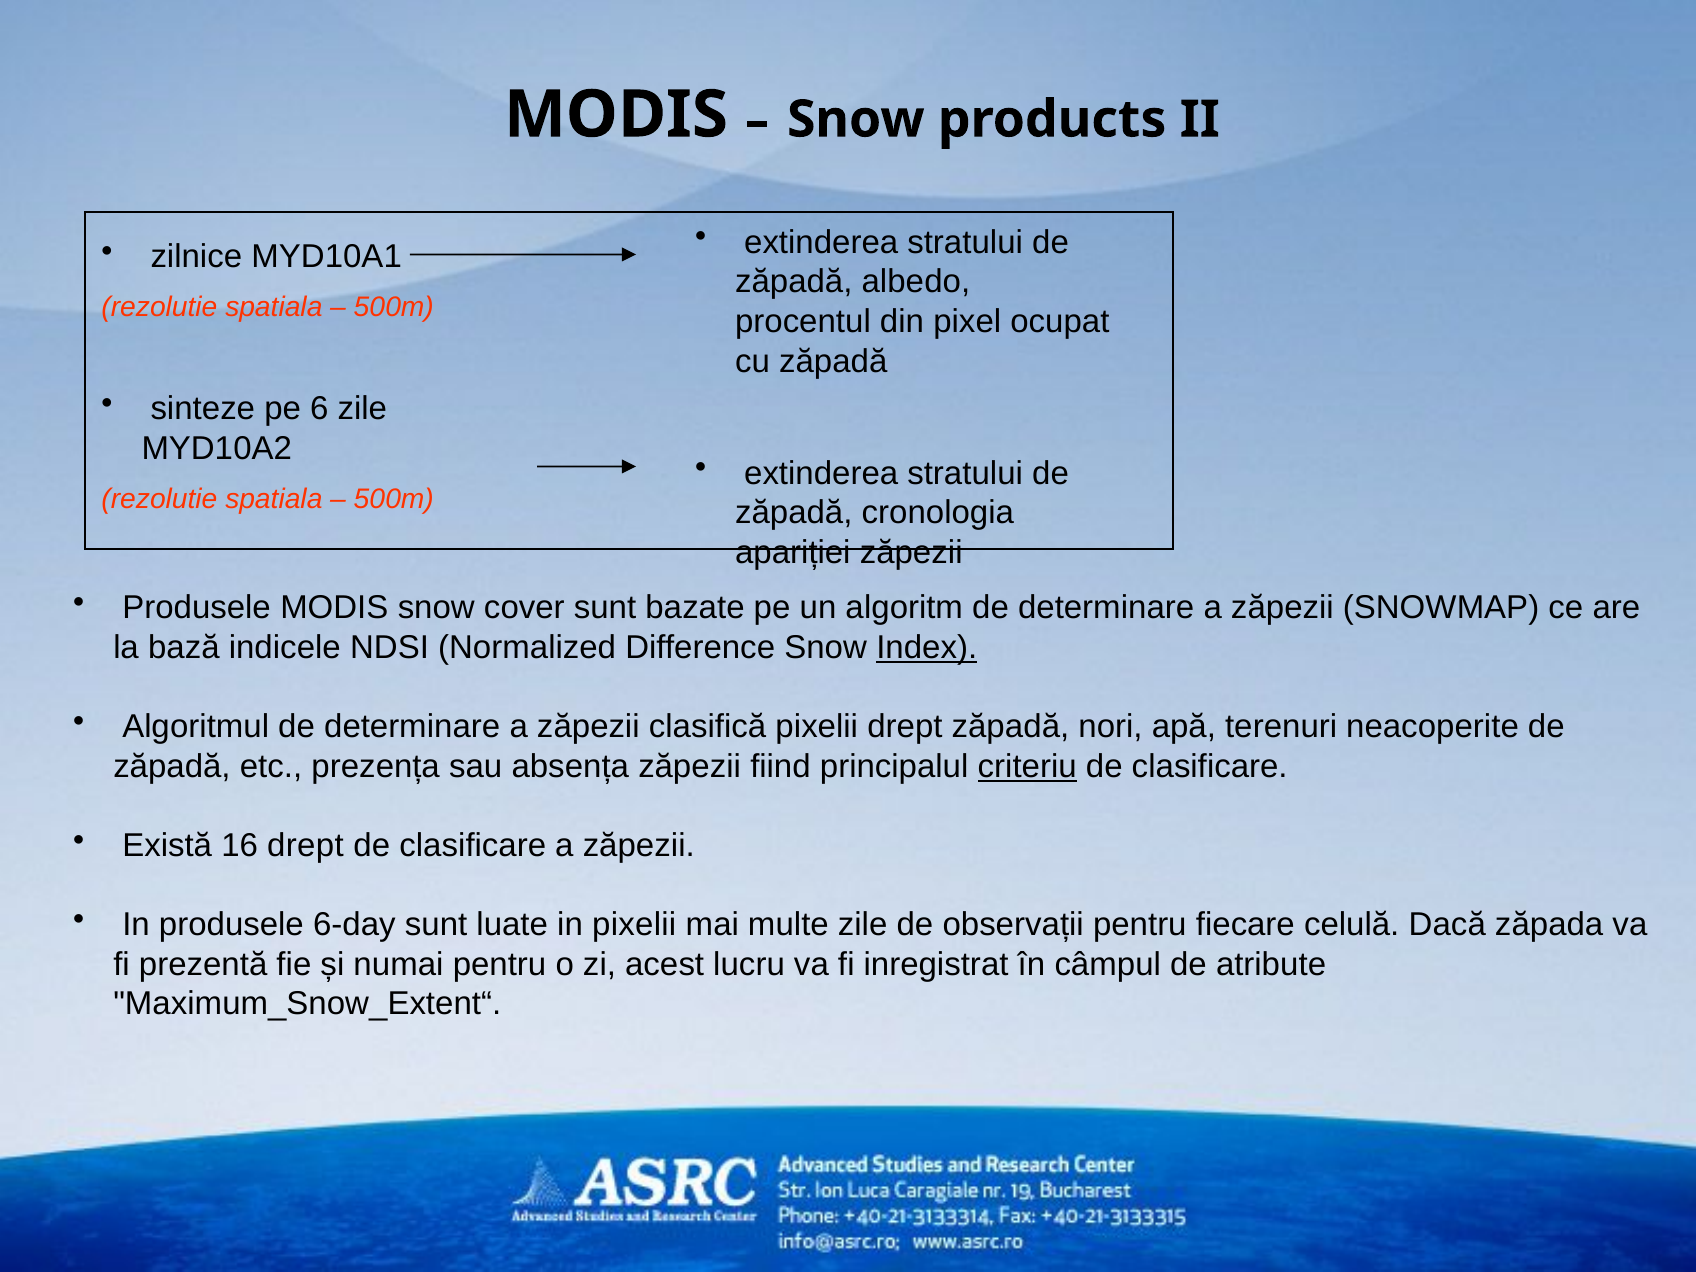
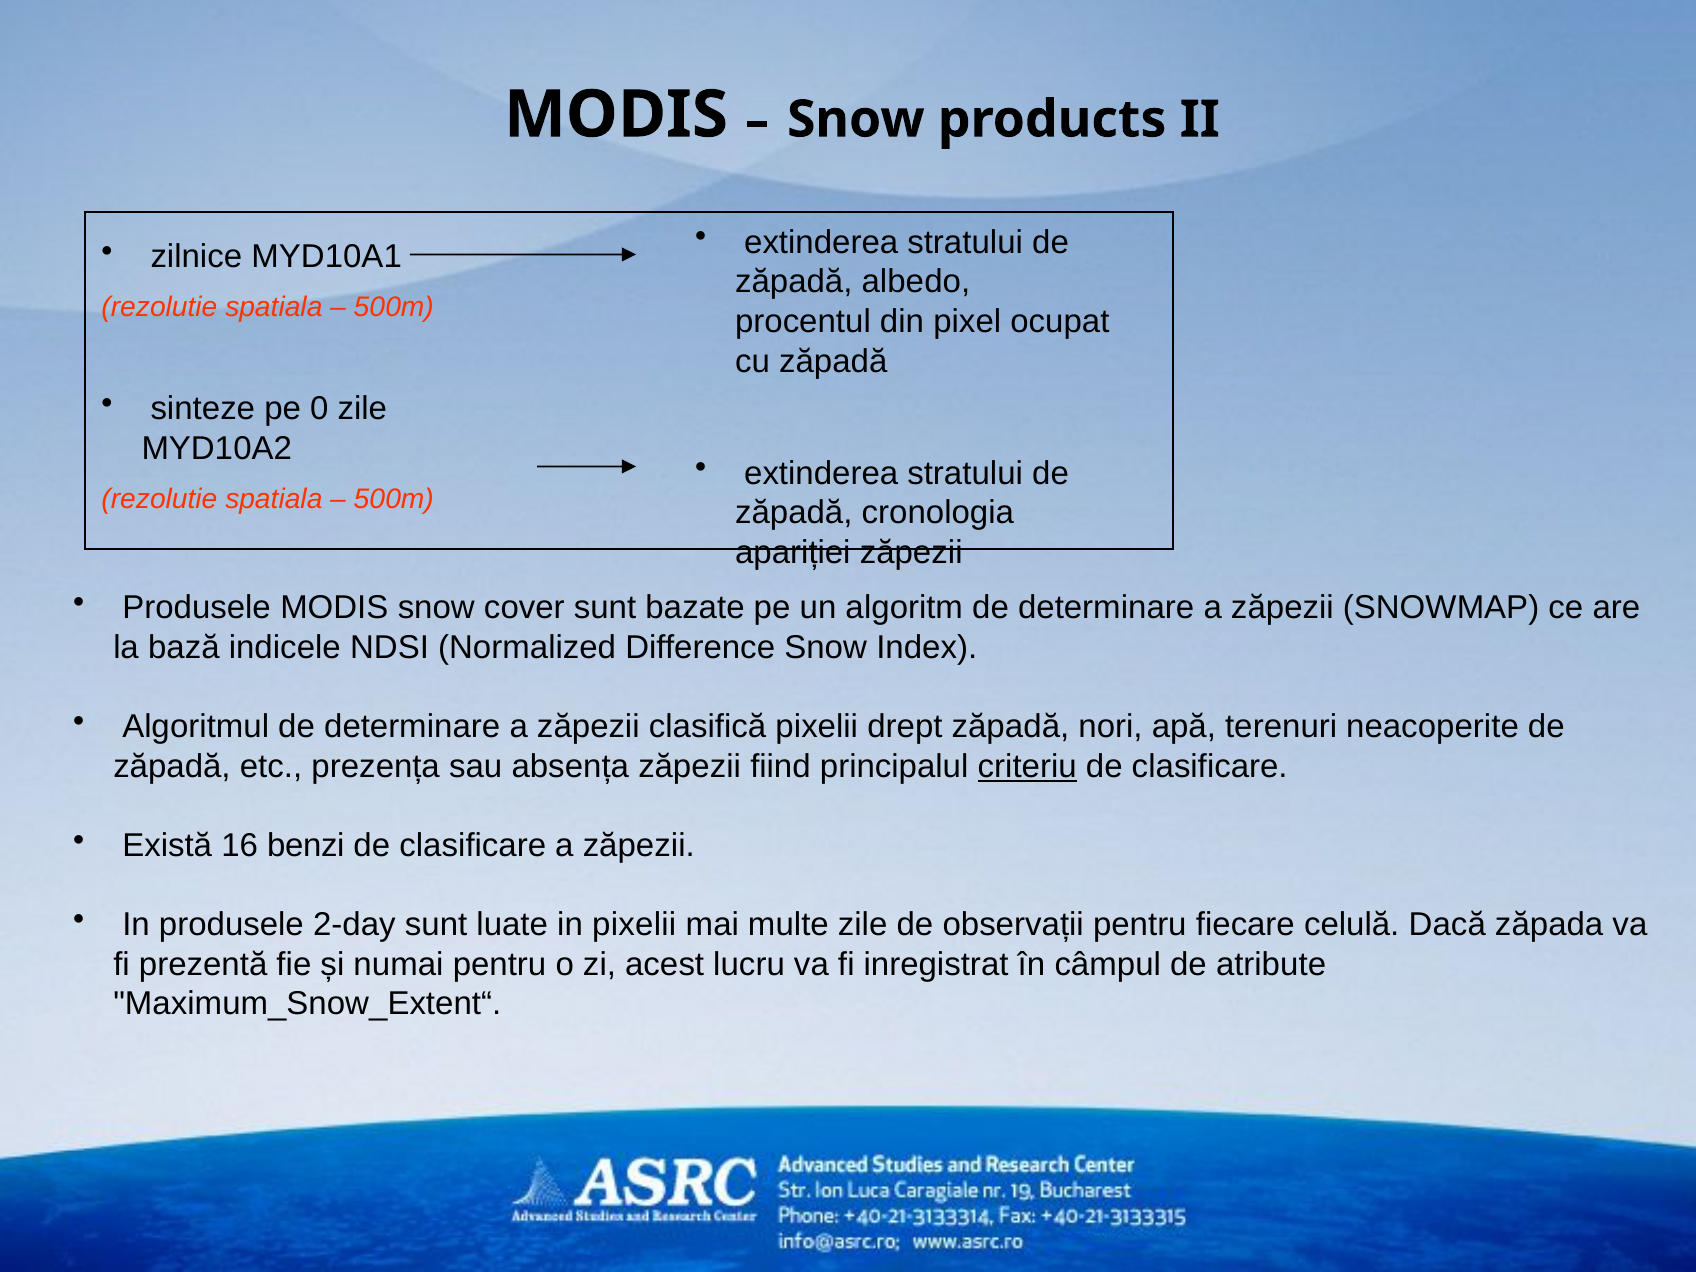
6: 6 -> 0 (319, 409)
Index underline: present -> none (927, 648)
16 drept: drept -> benzi (306, 846)
6-day: 6-day -> 2-day (354, 925)
